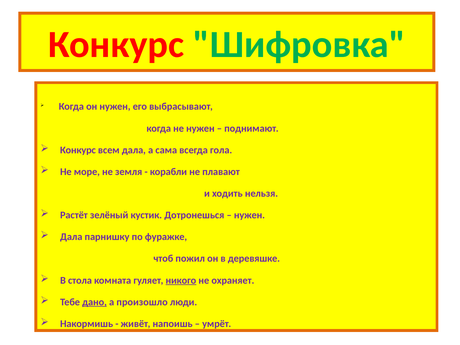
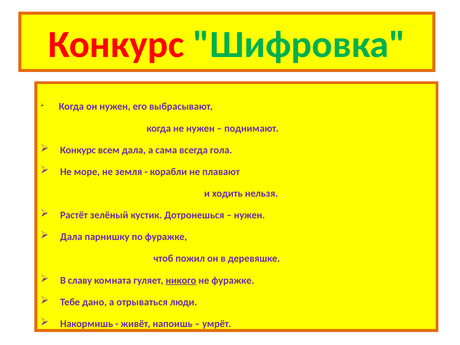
стола: стола -> славу (80, 280)
не охраняет: охраняет -> фуражке (233, 280)
дано underline: present -> none (95, 302)
произошло: произошло -> отрываться (142, 302)
